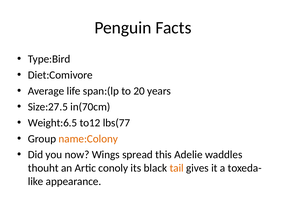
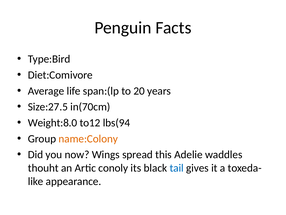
Weight:6.5: Weight:6.5 -> Weight:8.0 (53, 123)
lbs(77: lbs(77 -> lbs(94 (116, 123)
tail colour: orange -> blue (177, 168)
